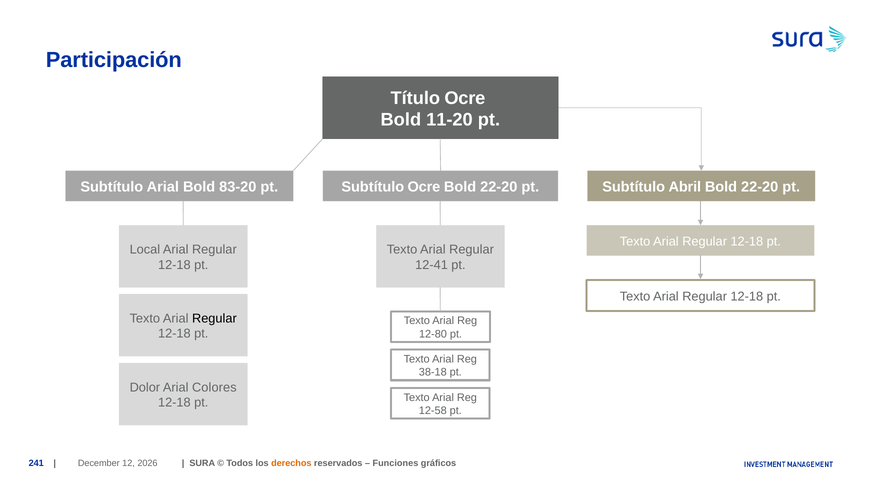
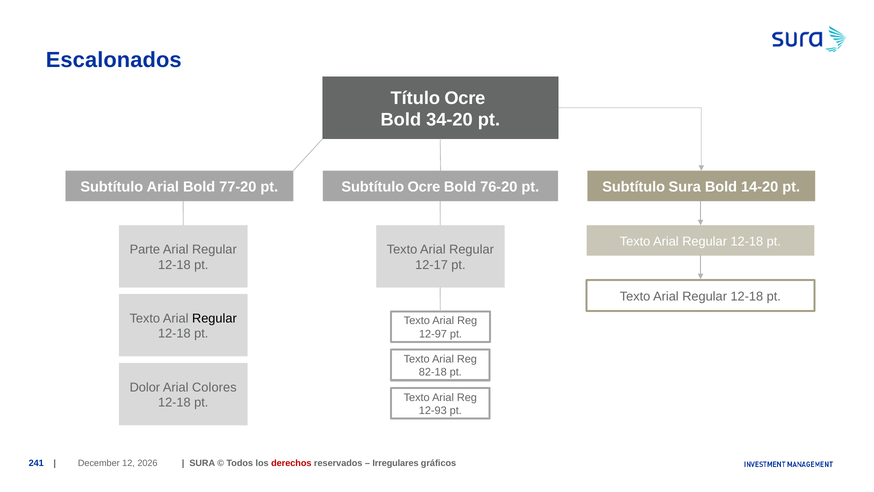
Participación: Participación -> Escalonados (114, 60)
11-20: 11-20 -> 34-20 (449, 120)
83-20: 83-20 -> 77-20 (238, 187)
22-20: 22-20 -> 76-20 (499, 187)
Subtítulo Abril: Abril -> Sura (685, 187)
22-20: 22-20 -> 14-20 (760, 187)
Local: Local -> Parte (145, 250)
12-41: 12-41 -> 12-17 (432, 265)
12-80: 12-80 -> 12-97 (433, 334)
38-18: 38-18 -> 82-18 (433, 372)
12-58: 12-58 -> 12-93 (433, 410)
derechos colour: orange -> red (291, 463)
Funciones: Funciones -> Irregulares (396, 463)
